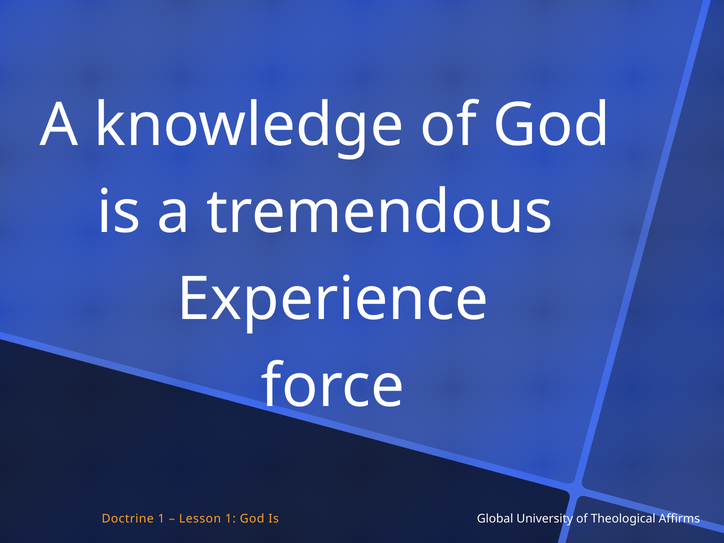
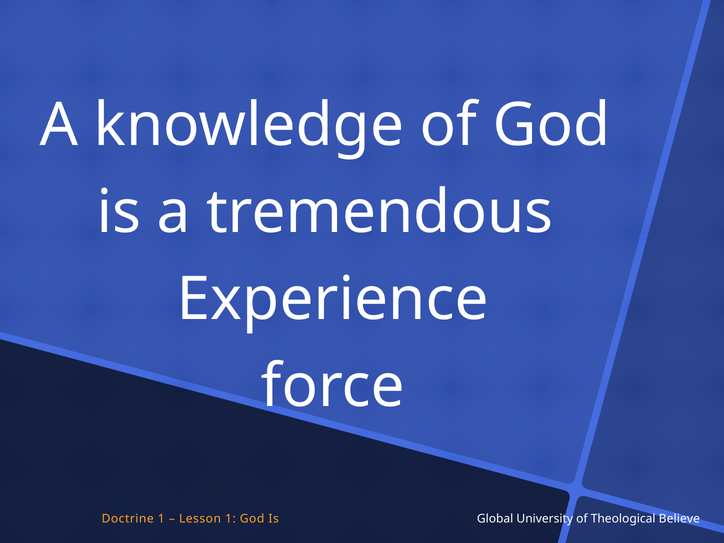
Affirms: Affirms -> Believe (679, 519)
